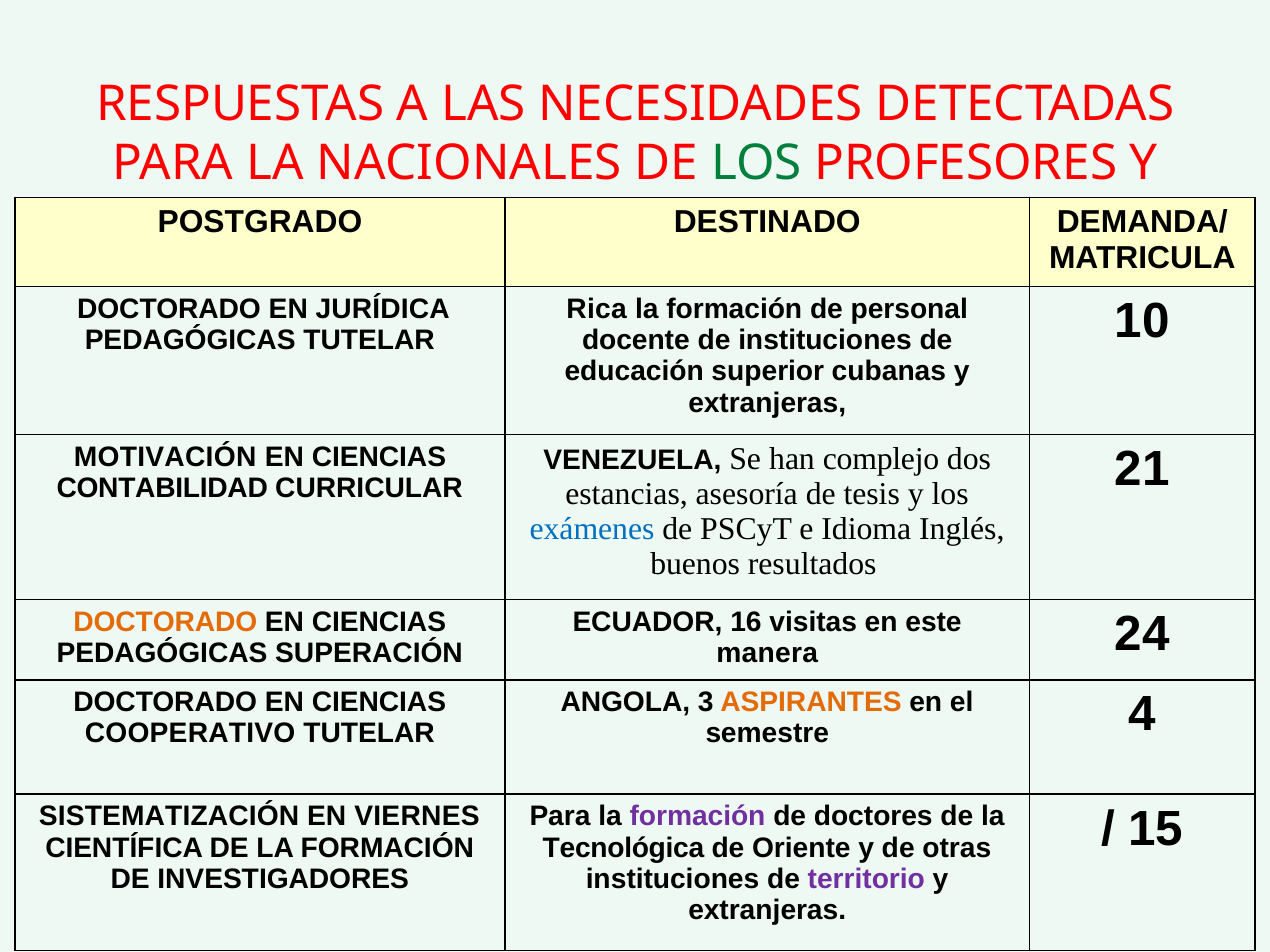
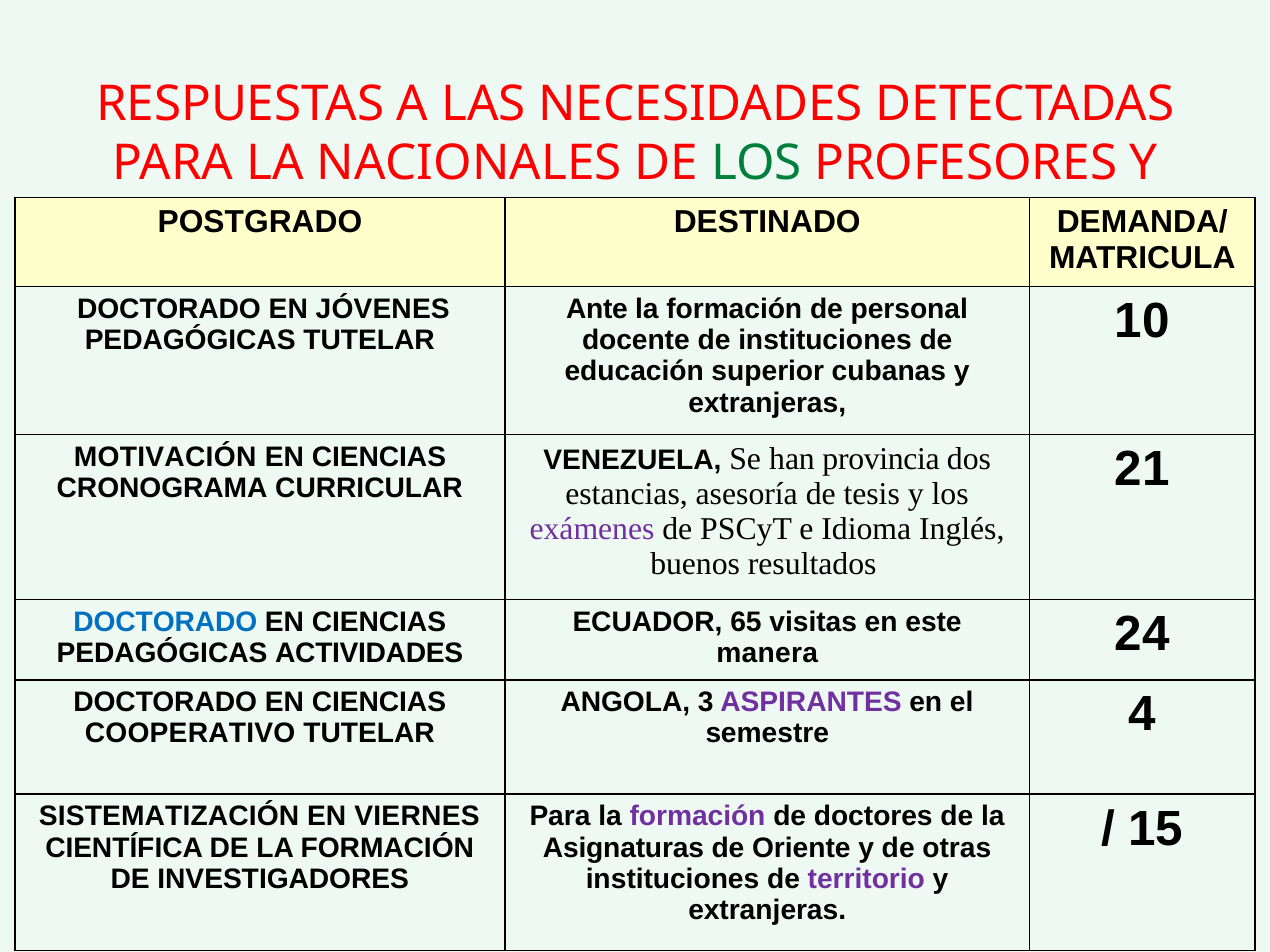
JURÍDICA: JURÍDICA -> JÓVENES (383, 309)
Rica: Rica -> Ante (597, 309)
complejo: complejo -> provincia (881, 459)
CONTABILIDAD: CONTABILIDAD -> CRONOGRAMA (162, 488)
exámenes colour: blue -> purple (592, 529)
DOCTORADO colour: orange -> blue (165, 622)
16: 16 -> 65 (746, 622)
SUPERACIÓN: SUPERACIÓN -> ACTIVIDADES (369, 654)
ASPIRANTES colour: orange -> purple (811, 703)
Tecnológica: Tecnológica -> Asignaturas (623, 848)
